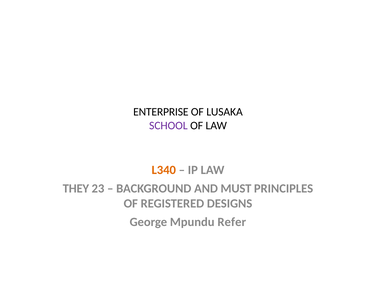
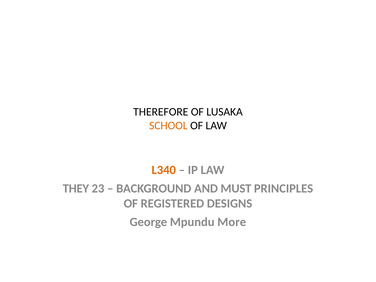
ENTERPRISE: ENTERPRISE -> THEREFORE (161, 112)
SCHOOL colour: purple -> orange (168, 126)
Refer: Refer -> More (232, 222)
